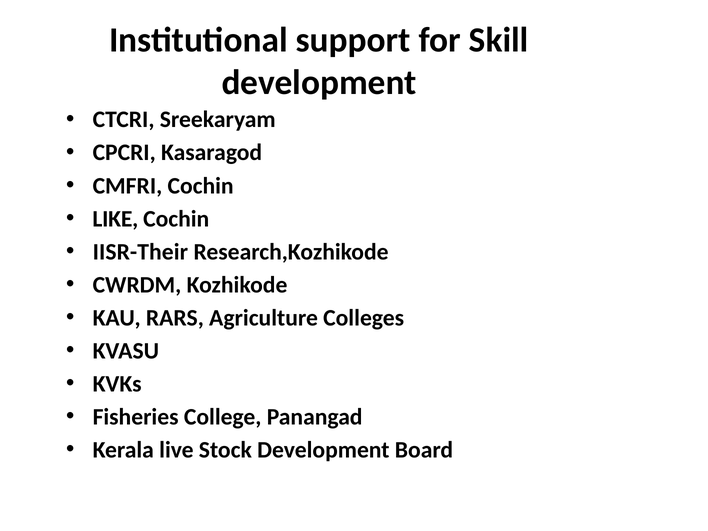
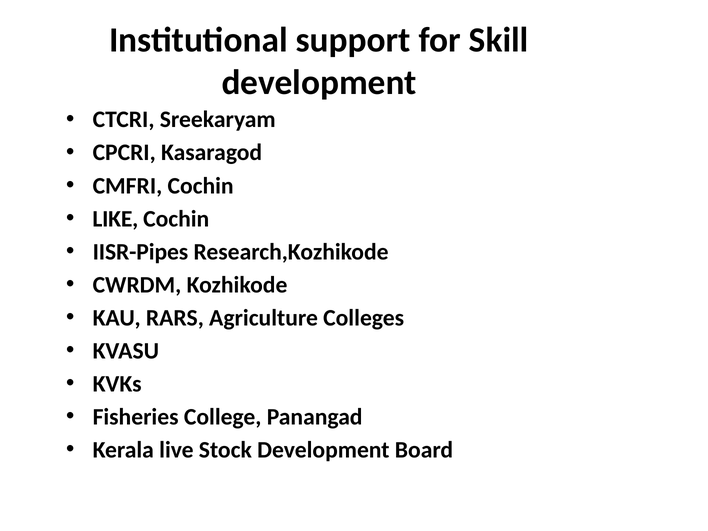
IISR-Their: IISR-Their -> IISR-Pipes (140, 252)
